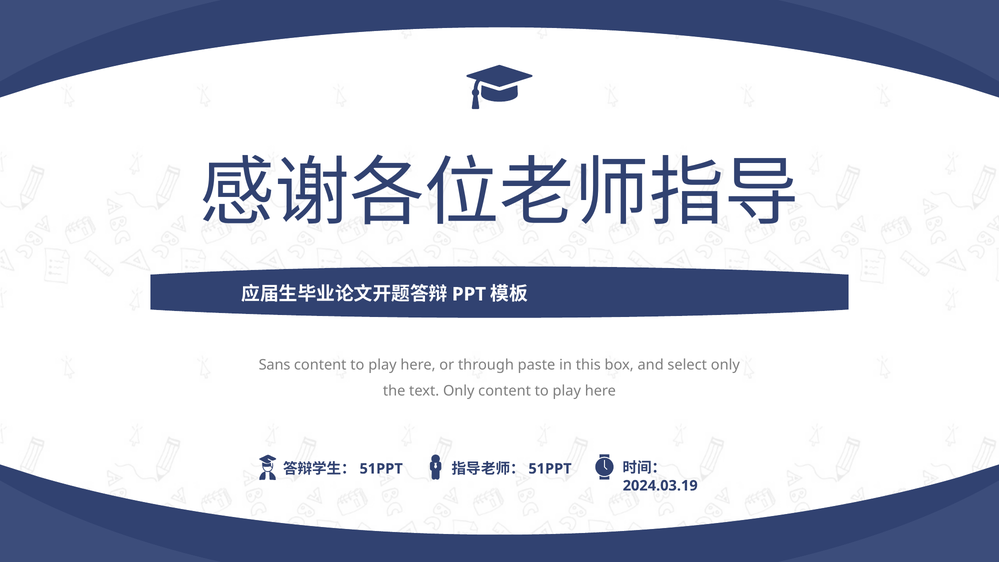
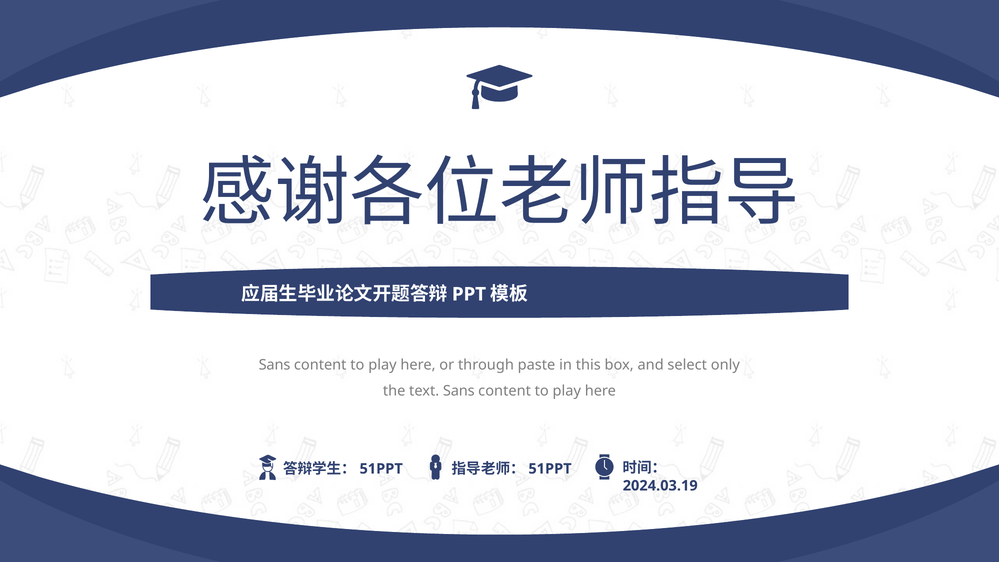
text Only: Only -> Sans (459, 391)
